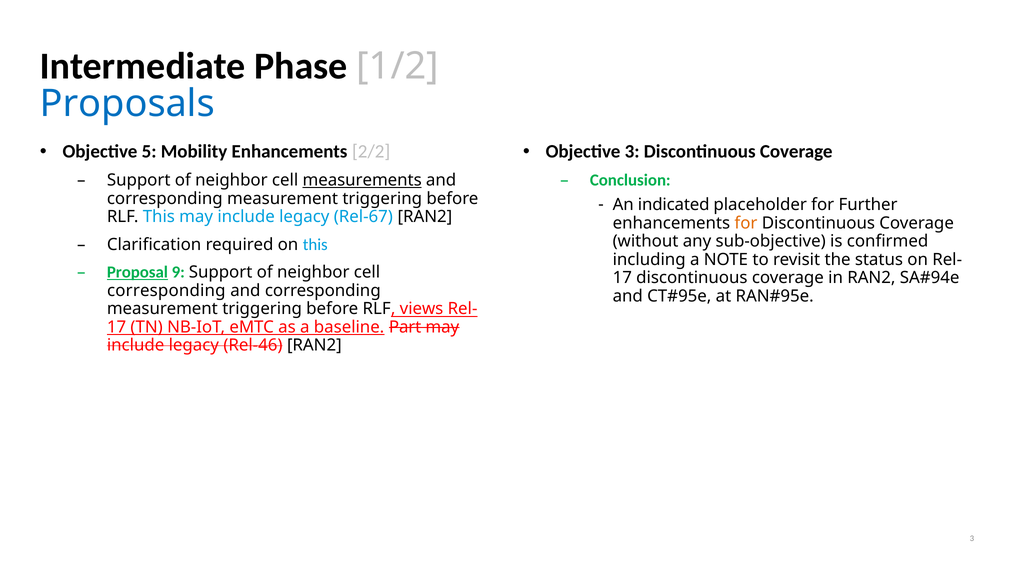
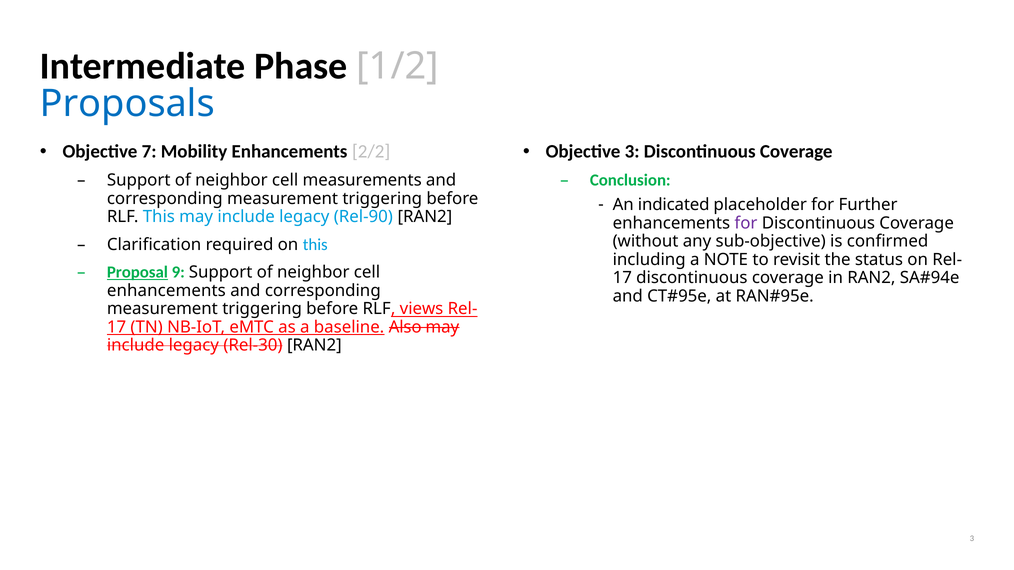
5: 5 -> 7 (149, 152)
measurements underline: present -> none (362, 180)
Rel-67: Rel-67 -> Rel-90 (363, 217)
for colour: orange -> purple (746, 223)
corresponding: corresponding -> enhancements (166, 291)
Part: Part -> Also (405, 327)
Rel-46: Rel-46 -> Rel-30 (253, 345)
